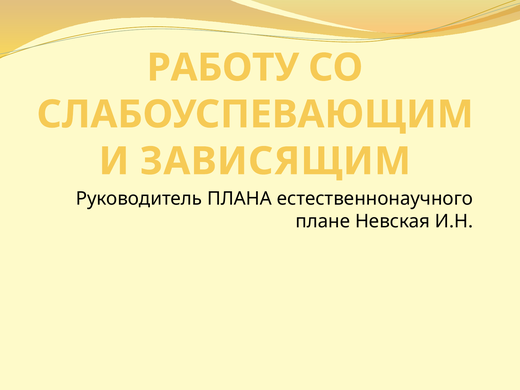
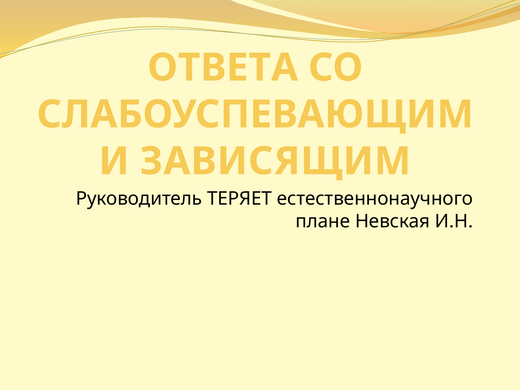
РАБОТУ: РАБОТУ -> ОТВЕТА (223, 68)
ПЛАНА: ПЛАНА -> ТЕРЯЕТ (240, 199)
